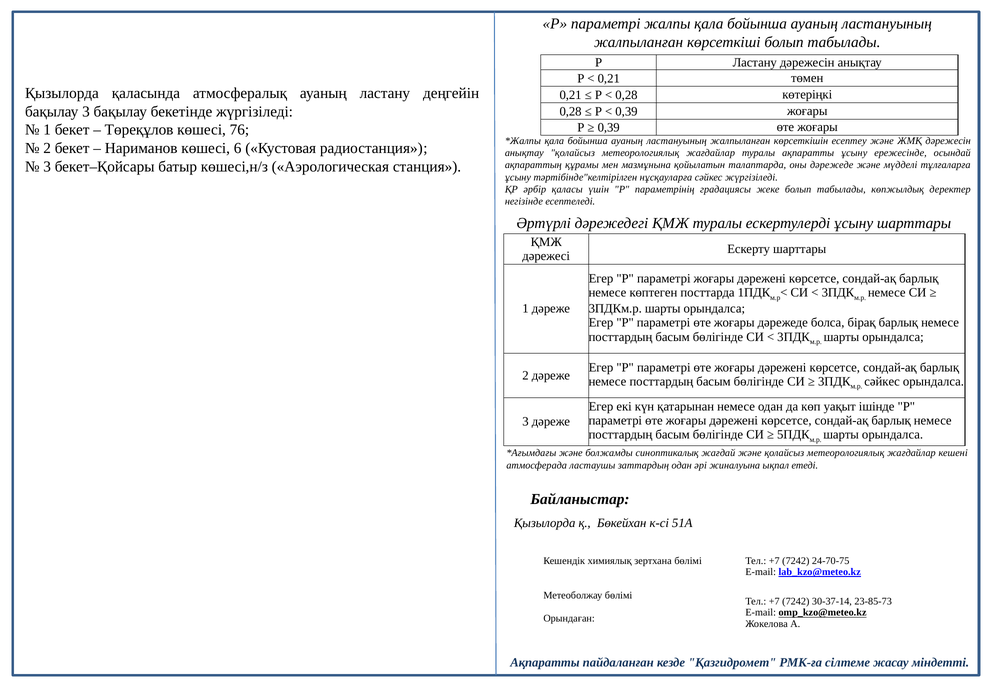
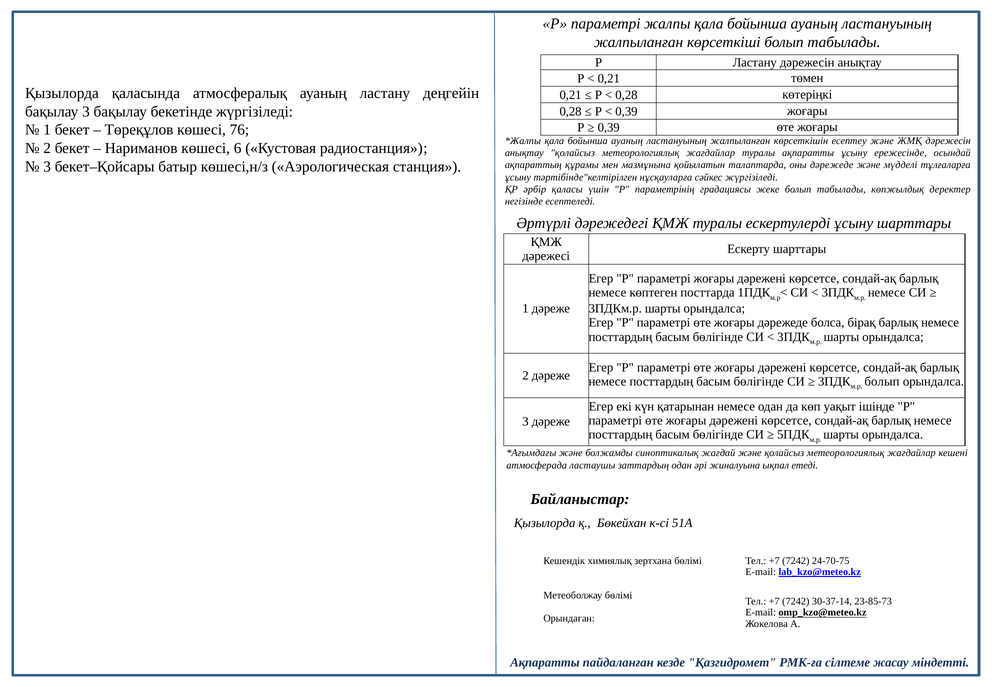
сәйкес: сәйкес -> болып (882, 381)
